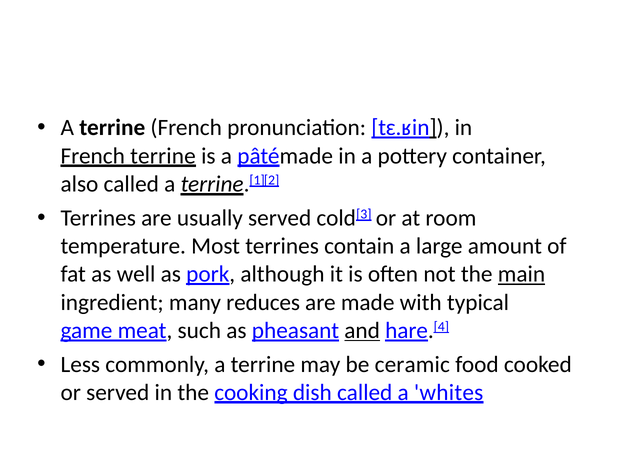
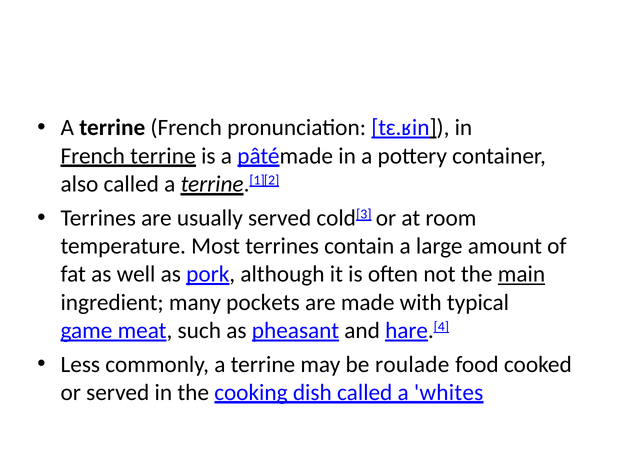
reduces: reduces -> pockets (263, 302)
and underline: present -> none (362, 330)
ceramic: ceramic -> roulade (412, 364)
